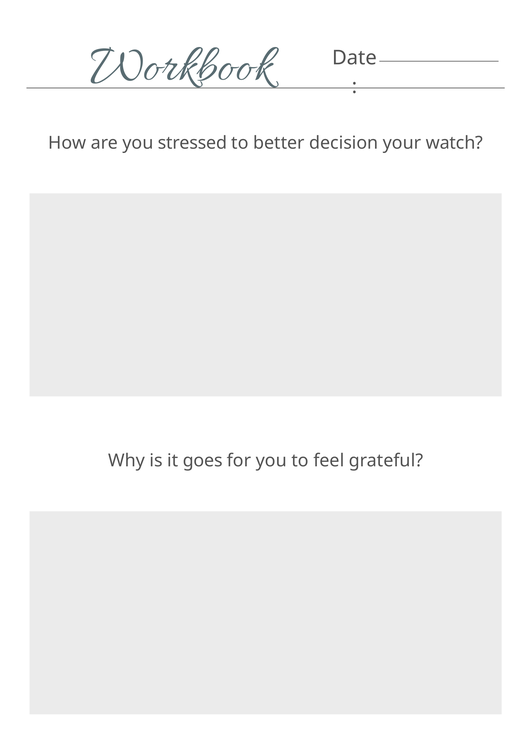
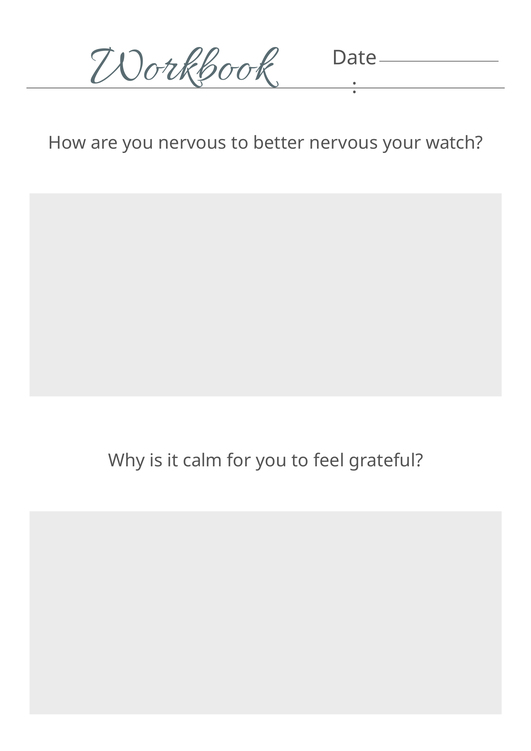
you stressed: stressed -> nervous (192, 143)
better decision: decision -> nervous (344, 143)
goes: goes -> calm (203, 461)
